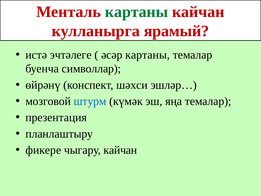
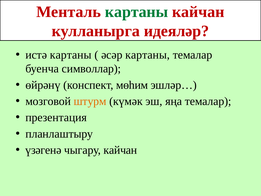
ярамый: ярамый -> идеяләр (176, 31)
истә эчтәлеге: эчтәлеге -> картаны (71, 55)
шәхси: шәхси -> мөһим (132, 85)
штурм colour: blue -> orange (90, 101)
фикере: фикере -> үзәгенә (43, 150)
